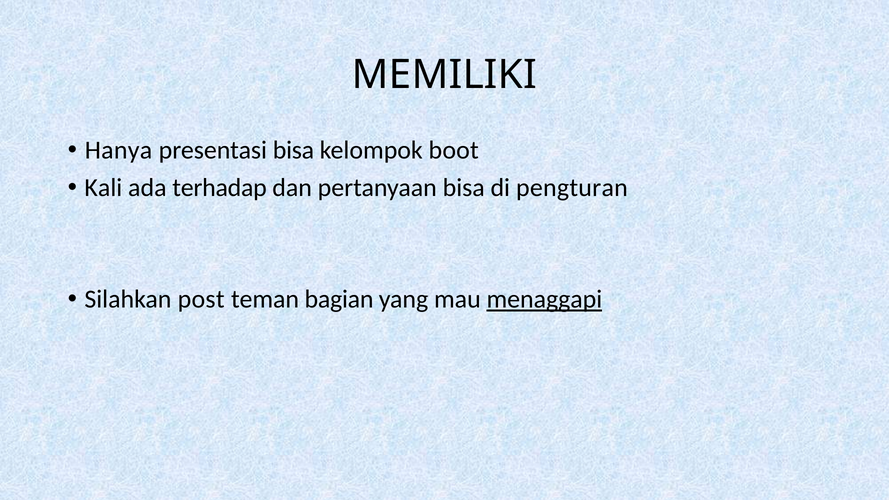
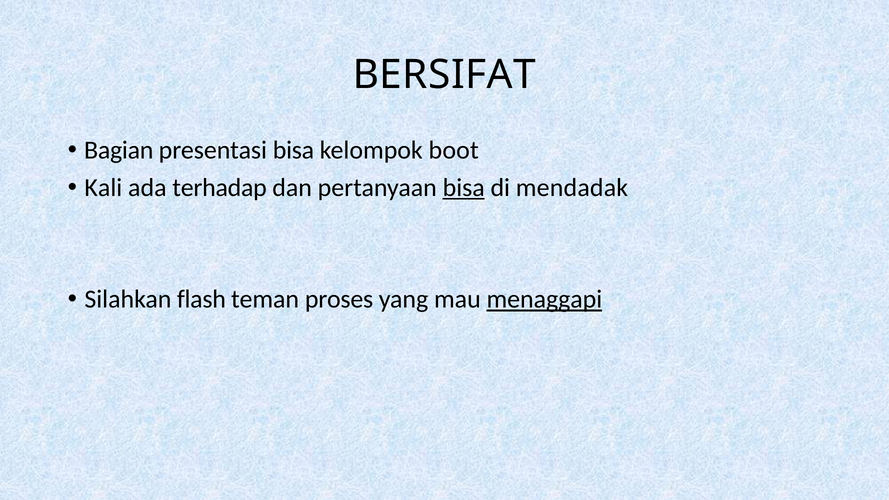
MEMILIKI: MEMILIKI -> BERSIFAT (444, 75)
Hanya: Hanya -> Bagian (119, 150)
bisa underline: none -> present (464, 188)
pengturan: pengturan -> mendadak (572, 188)
post: post -> flash (201, 299)
bagian: bagian -> proses (339, 299)
